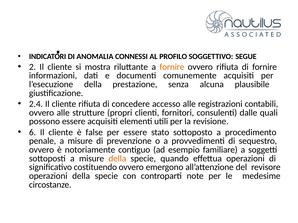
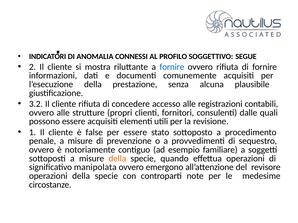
fornire colour: orange -> blue (172, 67)
2.4: 2.4 -> 3.2 (36, 104)
6: 6 -> 1 (32, 133)
costituendo: costituendo -> manipolata (95, 168)
